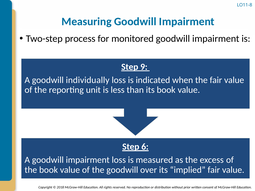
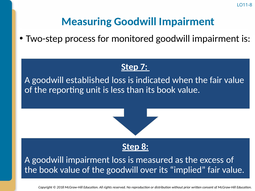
9: 9 -> 7 (144, 67)
individually: individually -> established (88, 80)
6: 6 -> 8 (145, 147)
